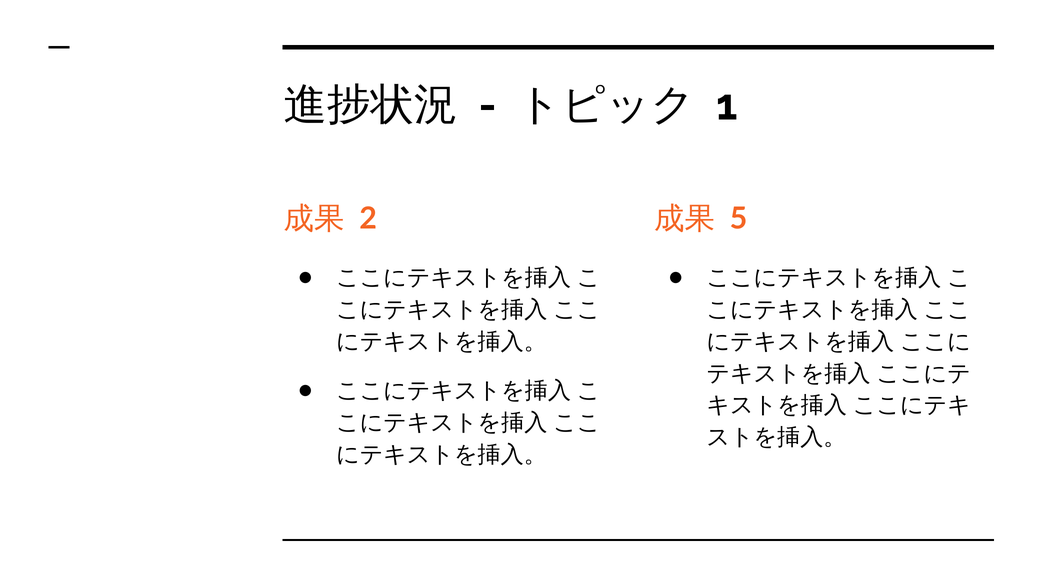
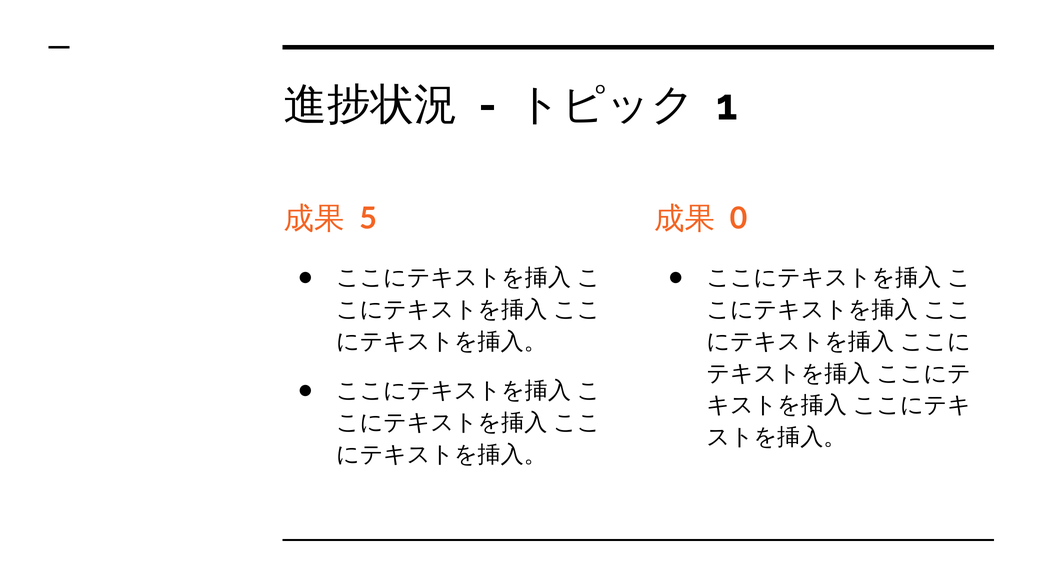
2: 2 -> 5 (368, 219)
5: 5 -> 0 (738, 219)
